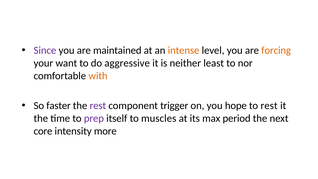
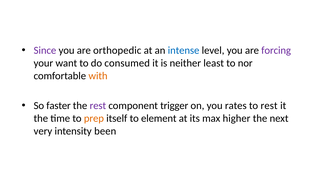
maintained: maintained -> orthopedic (117, 50)
intense colour: orange -> blue (184, 50)
forcing colour: orange -> purple (276, 50)
aggressive: aggressive -> consumed (127, 63)
hope: hope -> rates (236, 106)
prep colour: purple -> orange (94, 118)
muscles: muscles -> element (159, 118)
period: period -> higher (237, 118)
core: core -> very (43, 131)
more: more -> been (105, 131)
